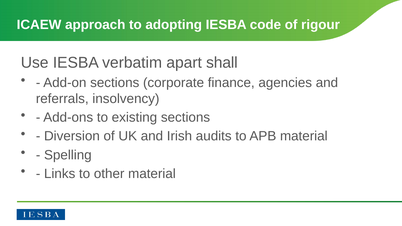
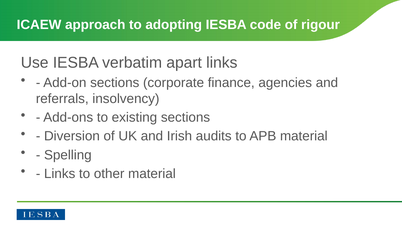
apart shall: shall -> links (222, 63)
